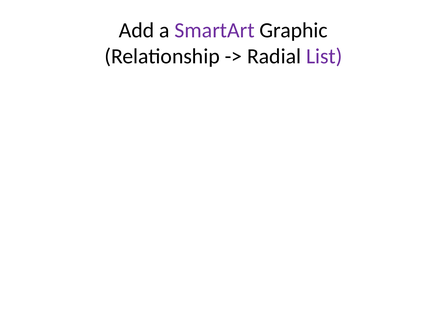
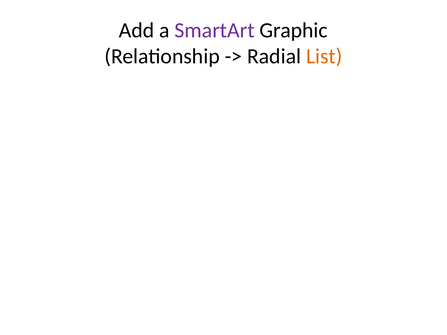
List colour: purple -> orange (324, 56)
